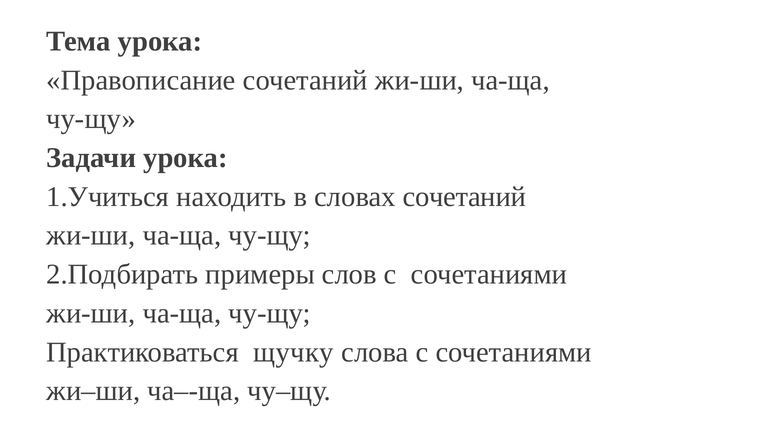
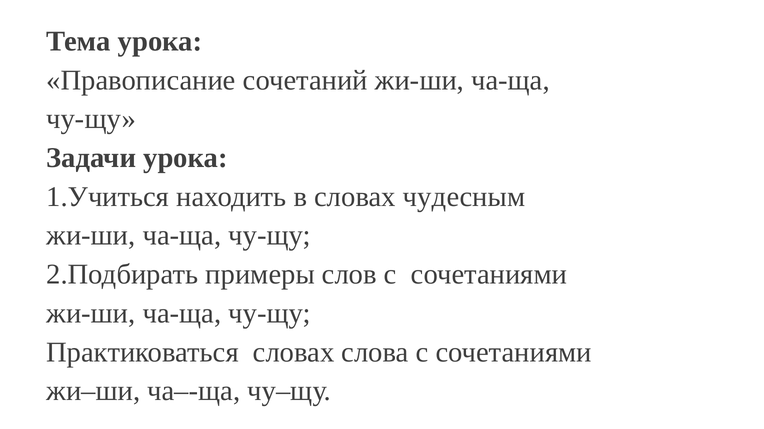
словах сочетаний: сочетаний -> чудесным (464, 197)
Практиковаться щучку: щучку -> словах (294, 353)
